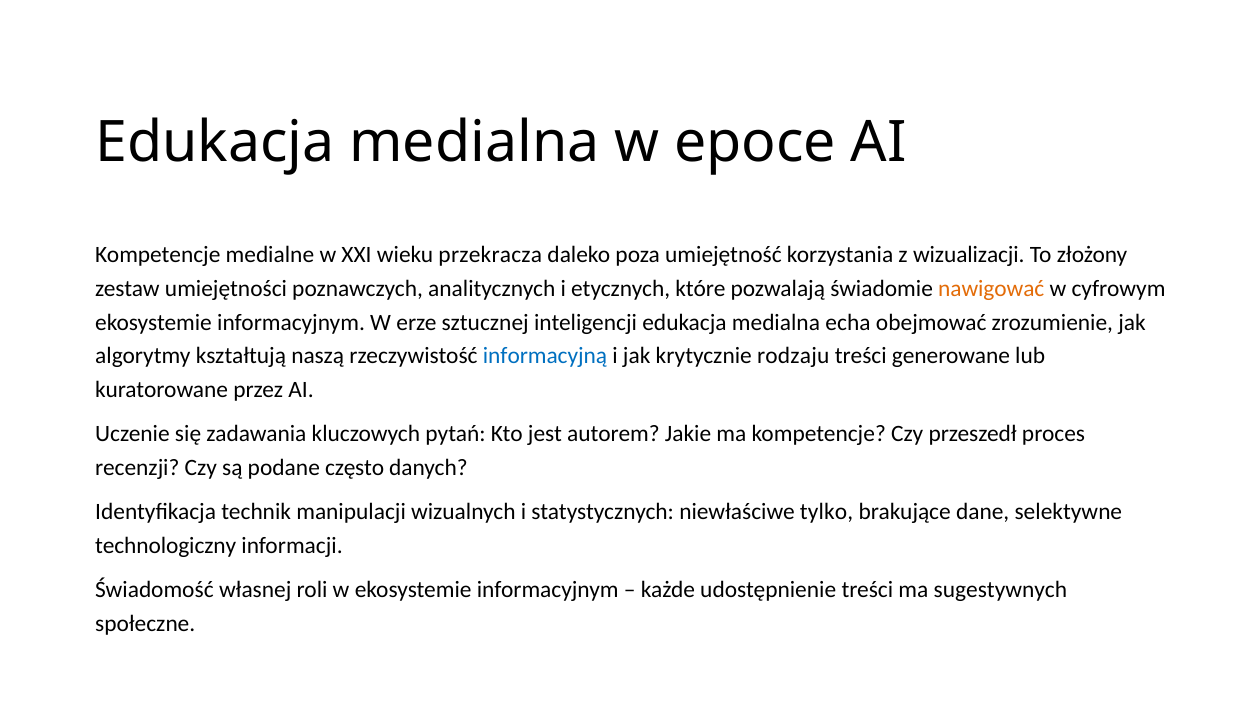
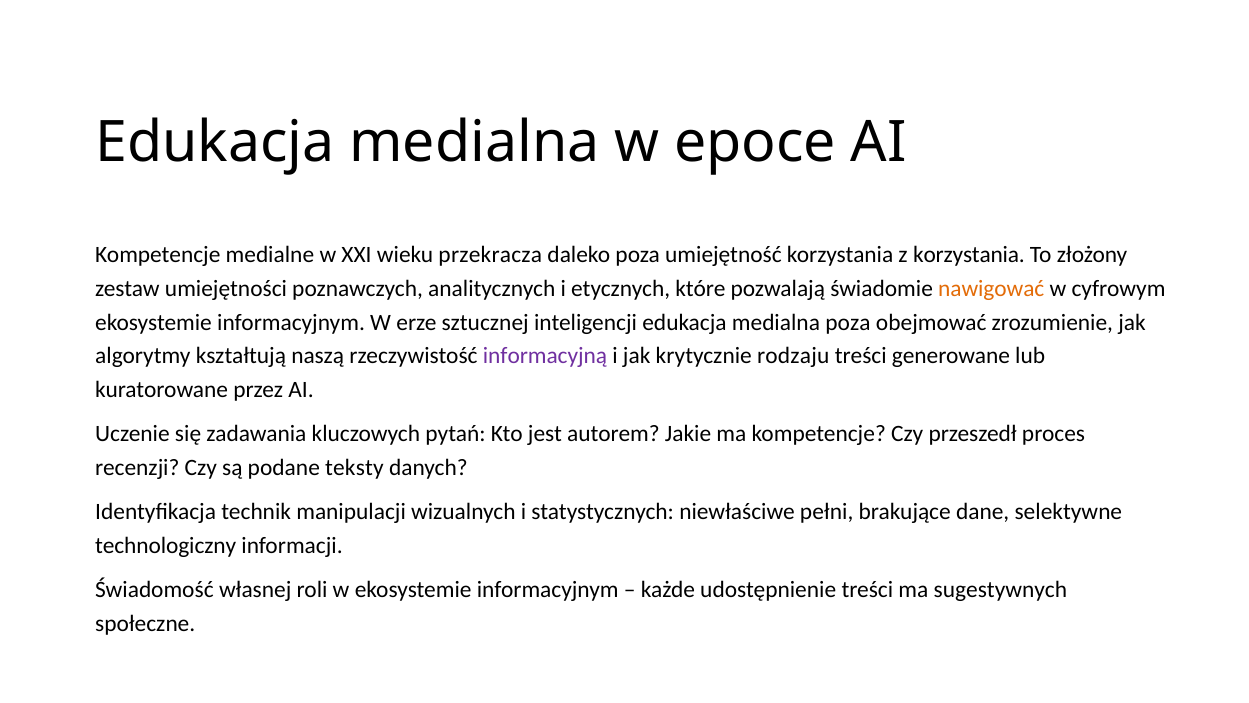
z wizualizacji: wizualizacji -> korzystania (969, 255)
medialna echa: echa -> poza (848, 322)
informacyjną colour: blue -> purple (545, 356)
często: często -> teksty (354, 467)
tylko: tylko -> pełni (827, 511)
